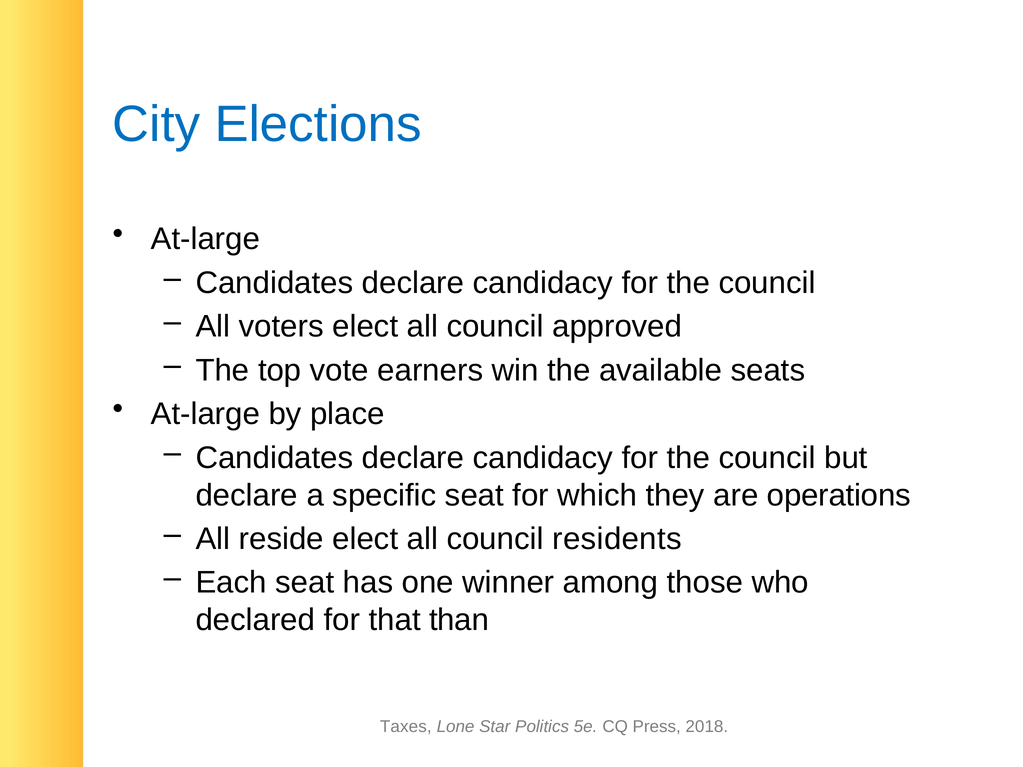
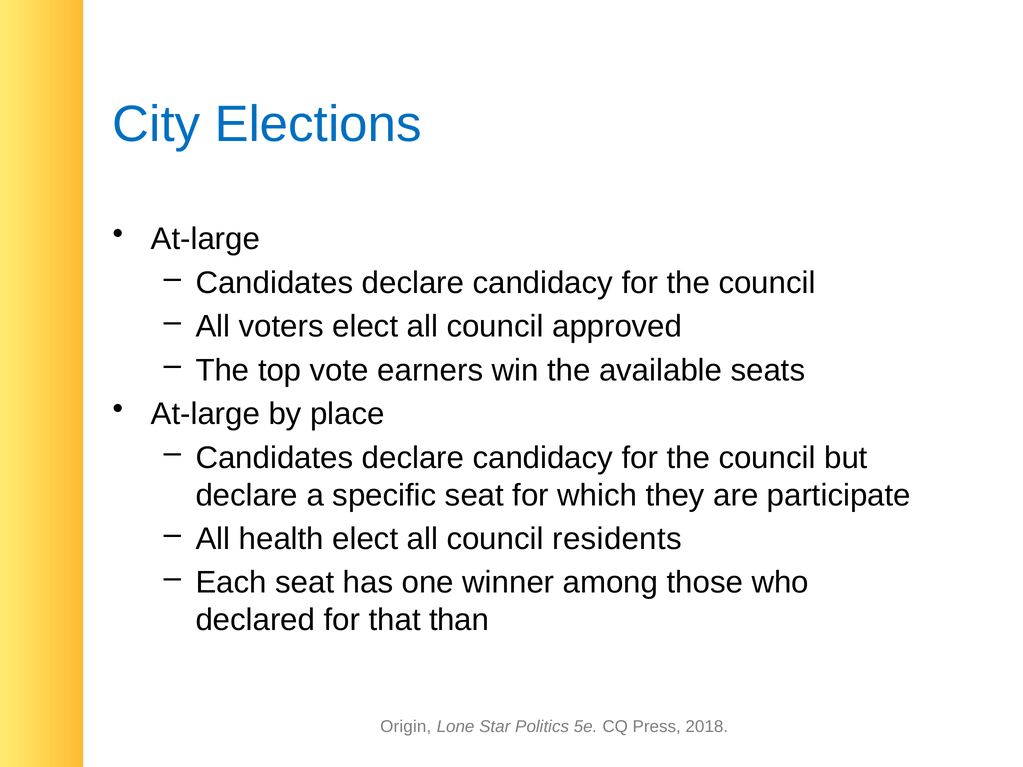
operations: operations -> participate (839, 495)
reside: reside -> health (281, 539)
Taxes: Taxes -> Origin (406, 727)
